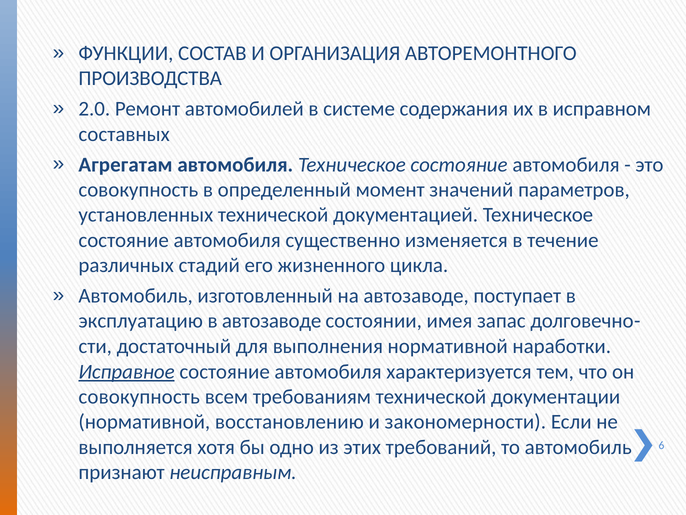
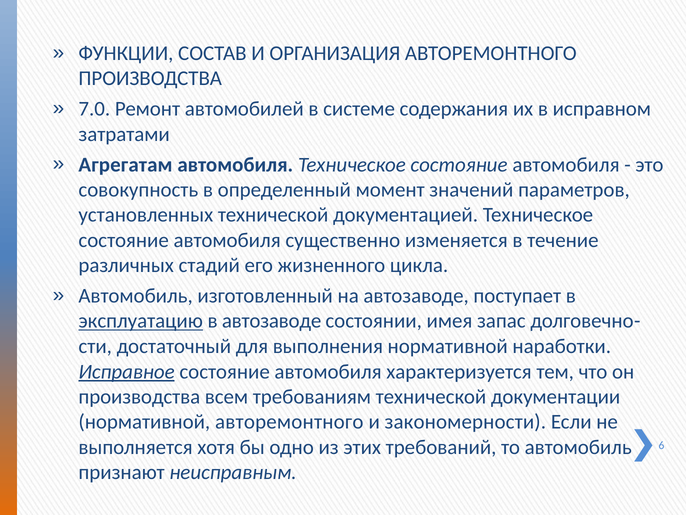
2.0: 2.0 -> 7.0 (94, 109)
составных: составных -> затратами (124, 134)
эксплуатацию underline: none -> present (141, 321)
совокупность: совокупность -> производства (139, 397)
нормативной восстановлению: восстановлению -> авторемонтного (289, 422)
